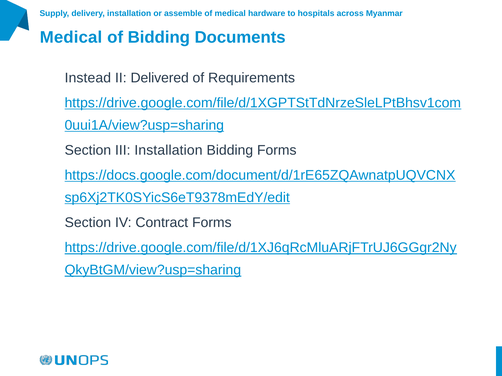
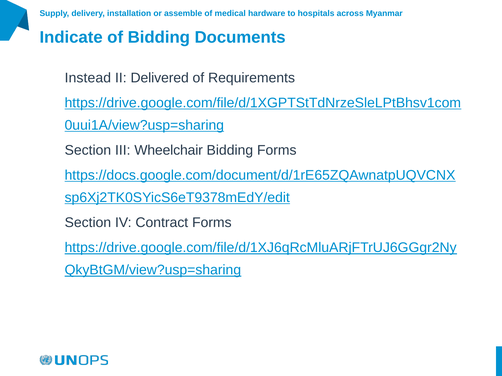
Medical: Medical -> Indicate (71, 37)
III Installation: Installation -> Wheelchair (169, 150)
